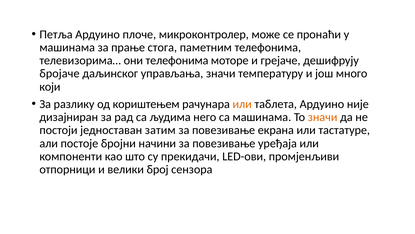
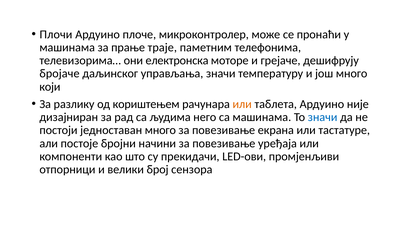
Петља: Петља -> Плочи (56, 34)
стога: стога -> траје (162, 47)
они телефонима: телефонима -> електронска (177, 60)
значи colour: orange -> blue (323, 117)
једноставан затим: затим -> много (160, 130)
